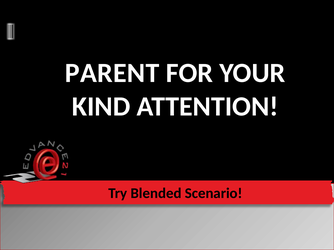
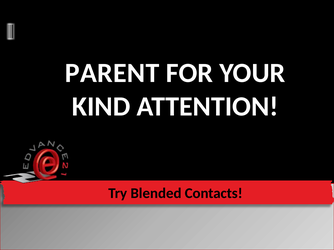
Scenario: Scenario -> Contacts (214, 194)
